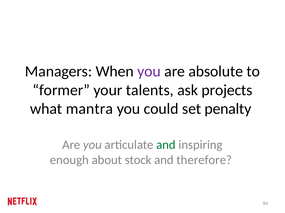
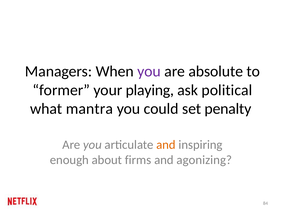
talents: talents -> playing (150, 90)
projects: projects -> political (227, 90)
and colour: green -> orange (166, 145)
stock: stock -> firms (138, 160)
therefore: therefore -> agonizing (204, 160)
